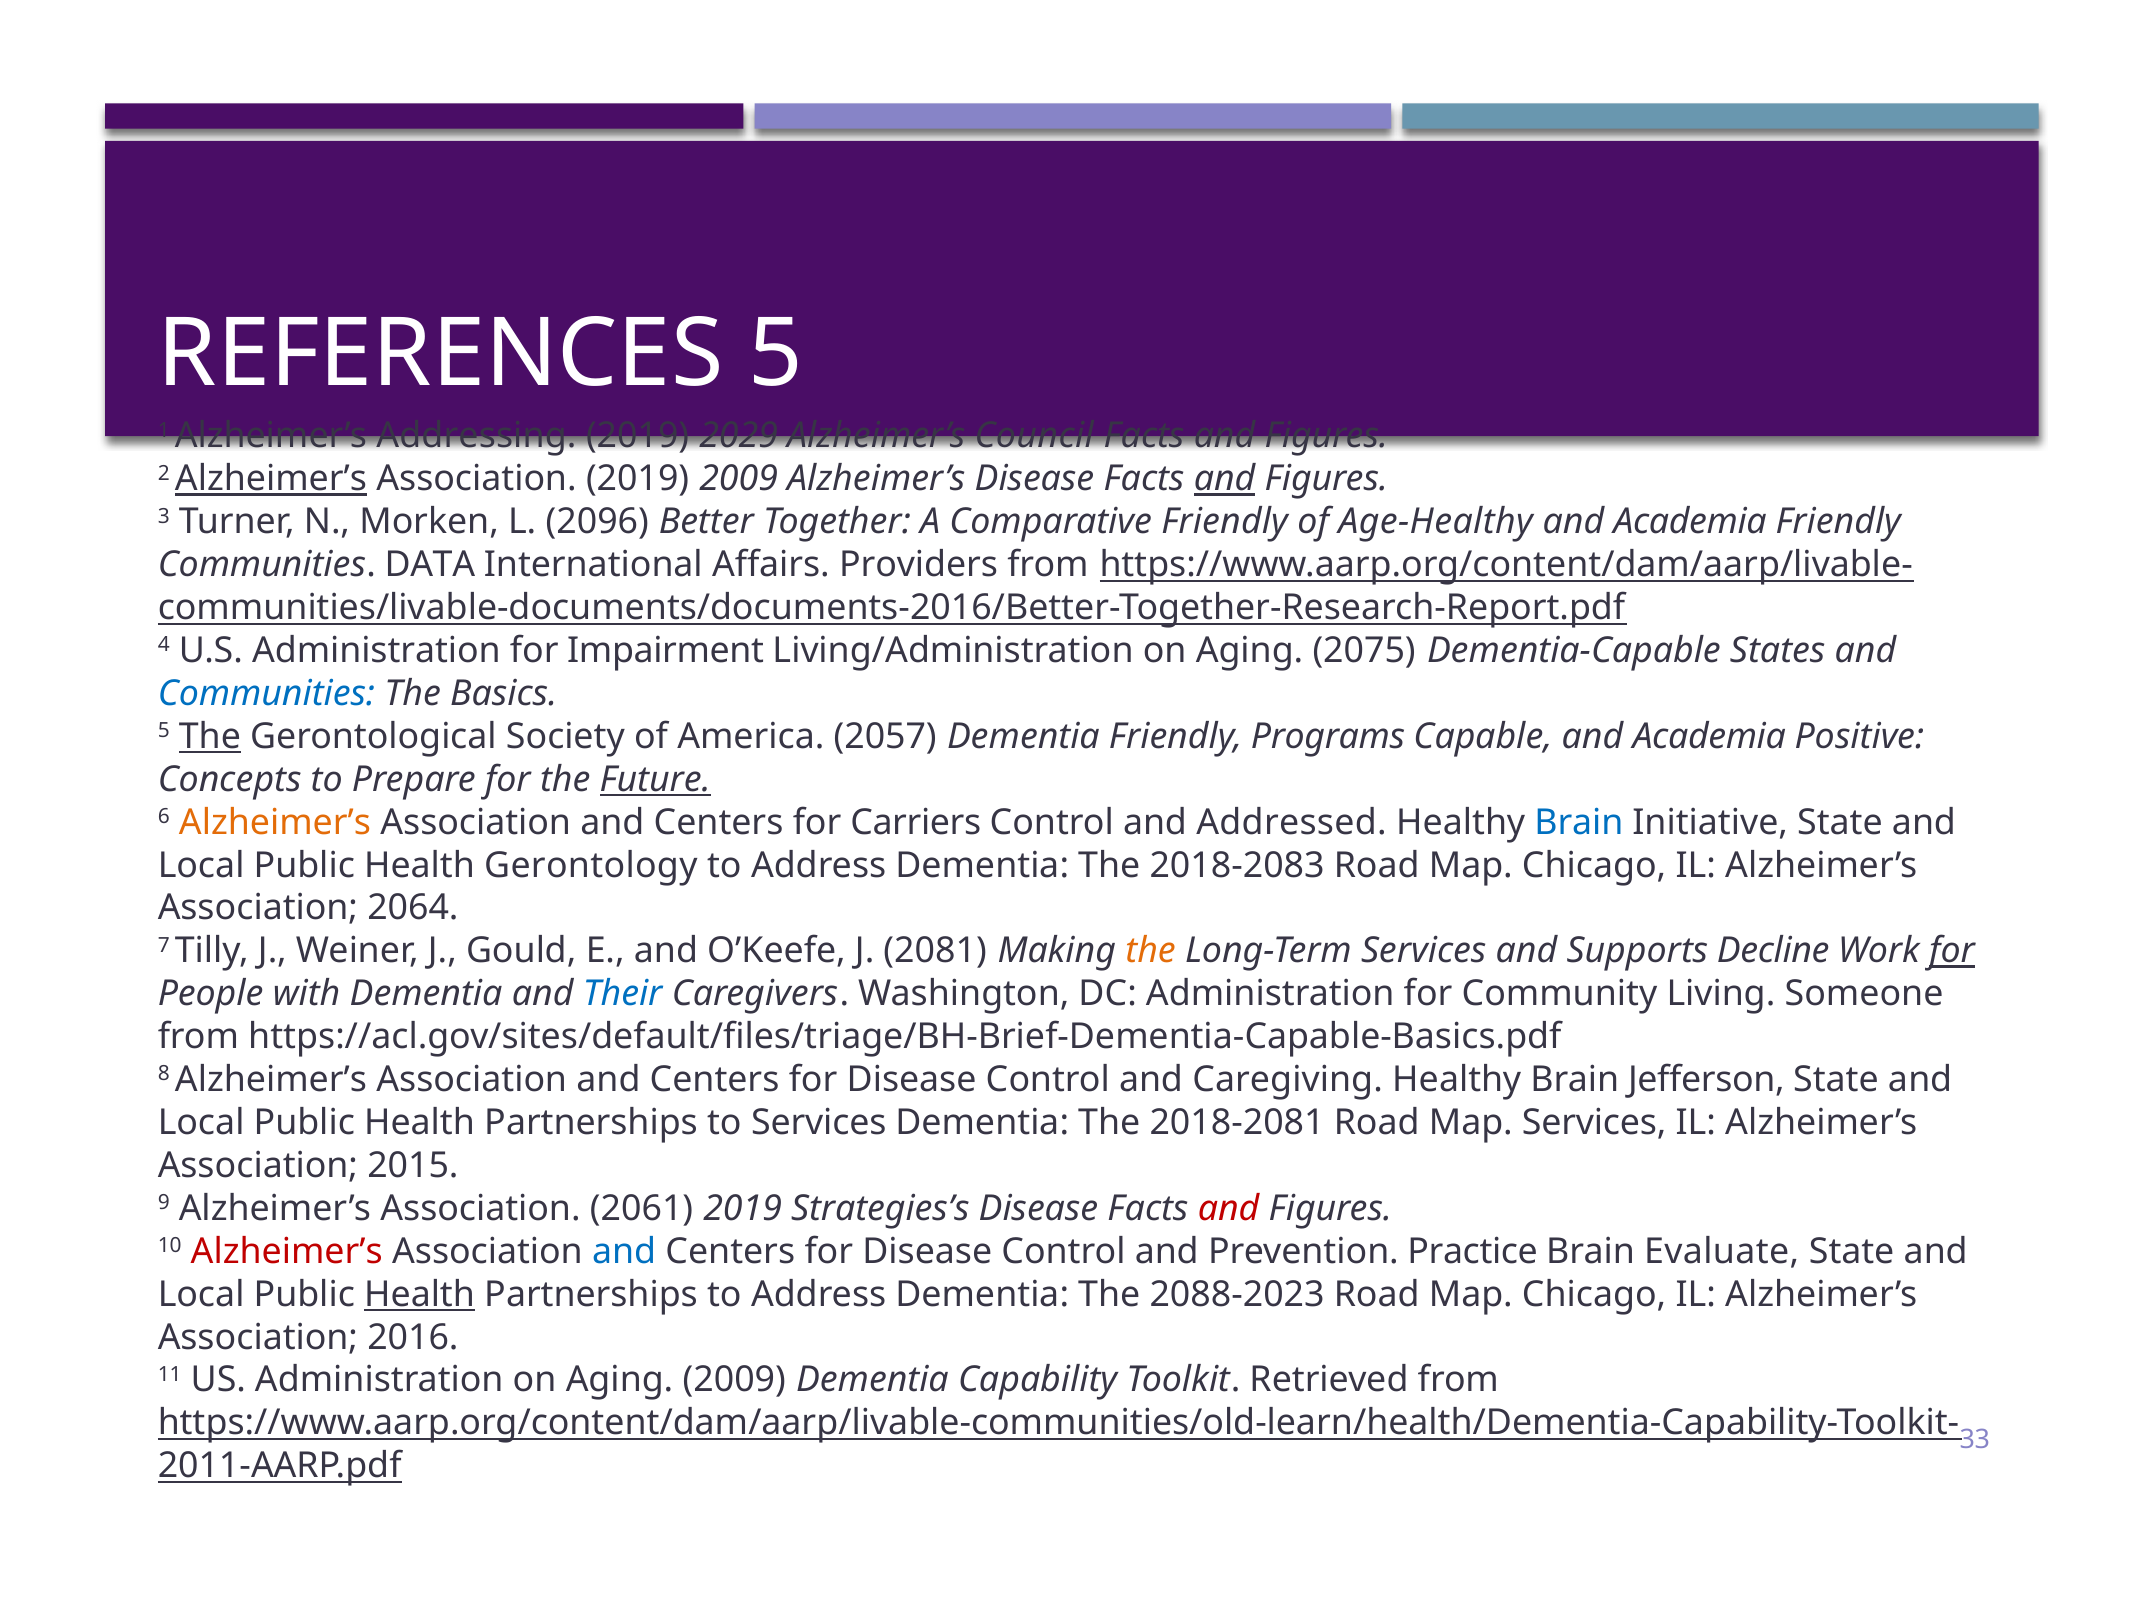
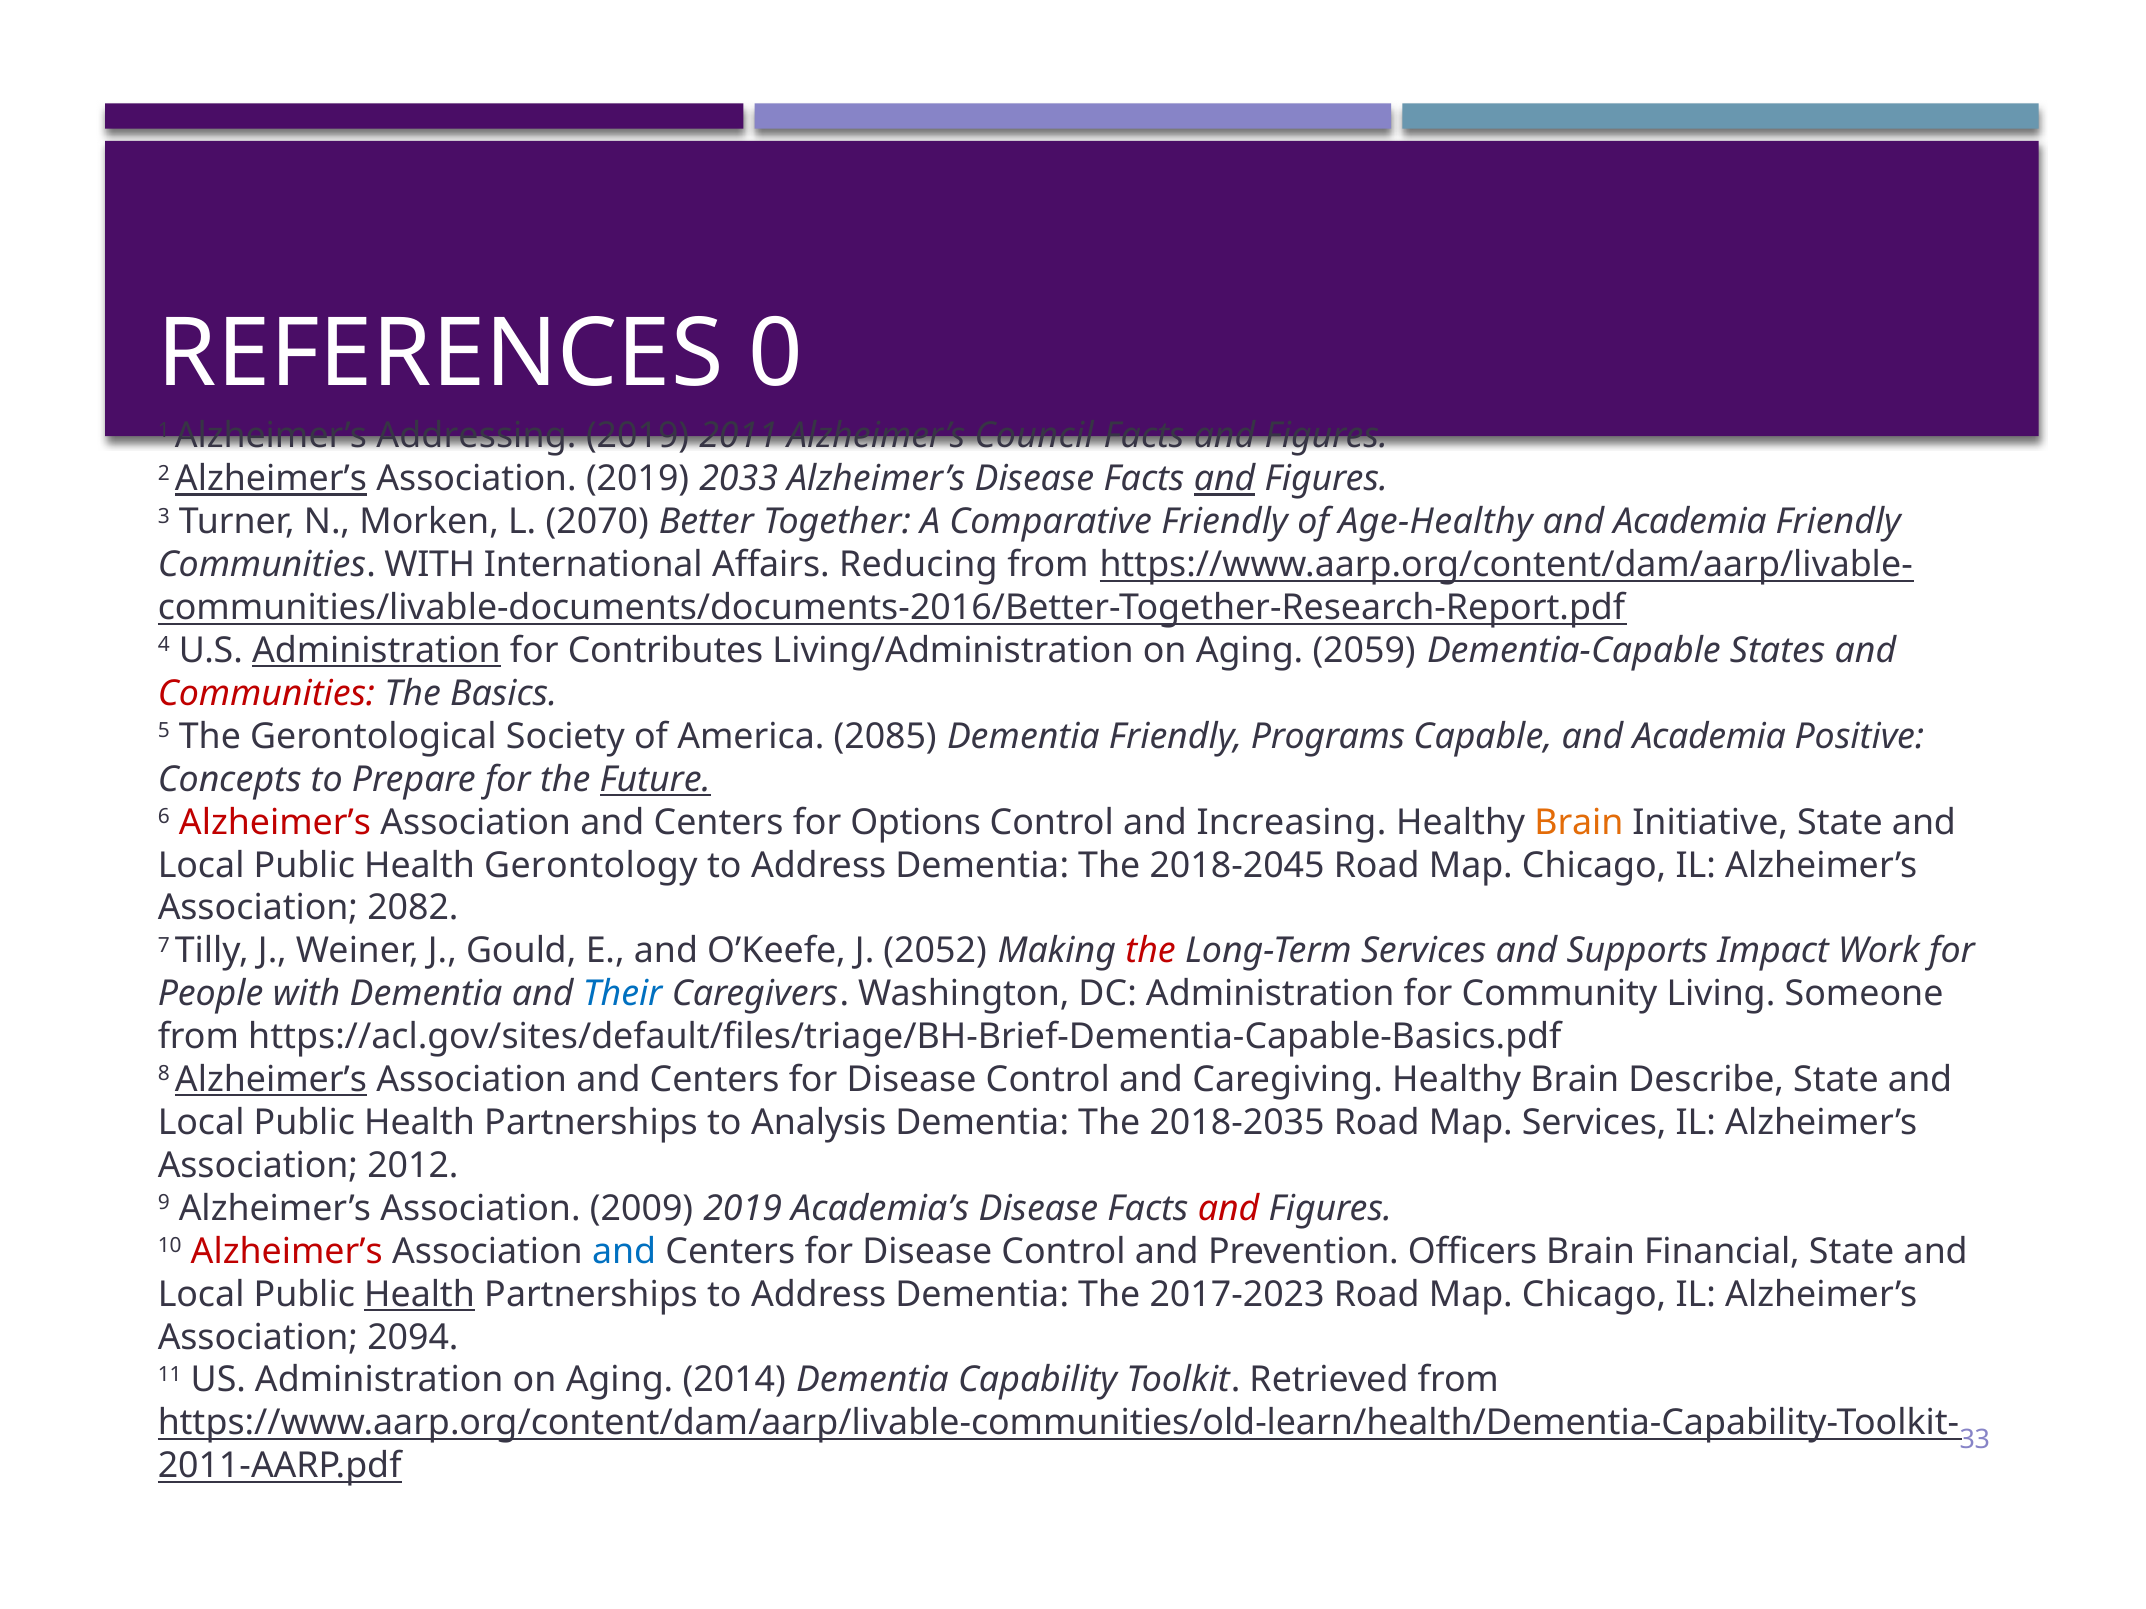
REFERENCES 5: 5 -> 0 (775, 354)
2029: 2029 -> 2011 (739, 436)
2019 2009: 2009 -> 2033 (739, 479)
2096: 2096 -> 2070 (597, 522)
Communities DATA: DATA -> WITH (430, 565)
Providers: Providers -> Reducing (918, 565)
Administration underline: none -> present (376, 651)
Impairment: Impairment -> Contributes (666, 651)
2075: 2075 -> 2059 (1364, 651)
Communities colour: blue -> red (266, 694)
The underline: present -> none (210, 737)
2057: 2057 -> 2085 (885, 737)
Alzheimer’s colour: orange -> red (275, 823)
Carriers: Carriers -> Options (916, 823)
Addressed: Addressed -> Increasing (1291, 823)
Brain colour: blue -> orange (1579, 823)
2018-2083: 2018-2083 -> 2018-2045 (1237, 866)
2064: 2064 -> 2082 (413, 908)
2081: 2081 -> 2052 (935, 951)
the colour: orange -> red (1151, 951)
Decline: Decline -> Impact (1773, 951)
for underline: present -> none (1952, 951)
Alzheimer’s underline: none -> present (271, 1080)
Jefferson: Jefferson -> Describe (1706, 1080)
to Services: Services -> Analysis (819, 1123)
2018-2081: 2018-2081 -> 2018-2035 (1237, 1123)
2015: 2015 -> 2012 (413, 1166)
2061: 2061 -> 2009 (642, 1209)
Strategies’s: Strategies’s -> Academia’s (880, 1209)
Practice: Practice -> Officers (1473, 1252)
Evaluate: Evaluate -> Financial (1722, 1252)
2088-2023: 2088-2023 -> 2017-2023 (1237, 1295)
2016: 2016 -> 2094 (413, 1338)
Aging 2009: 2009 -> 2014 (734, 1381)
